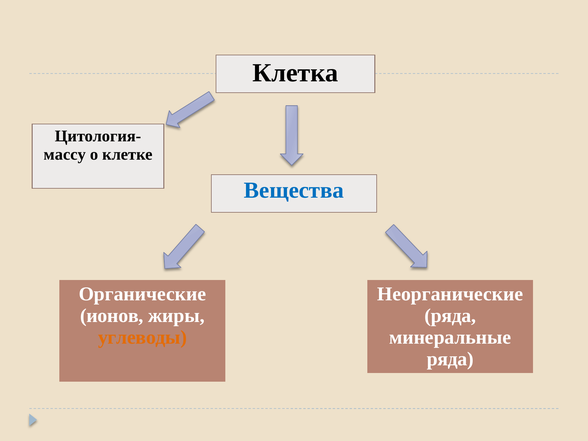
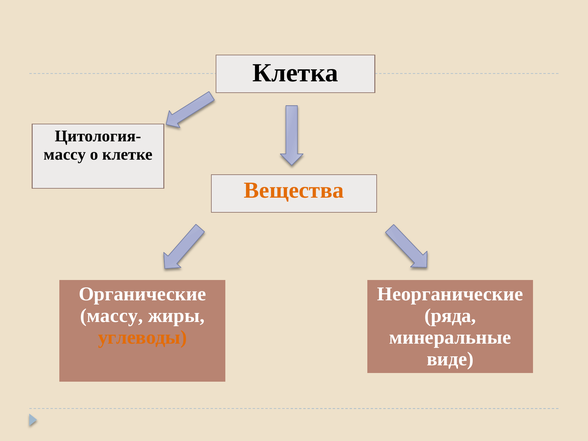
Вещества colour: blue -> orange (294, 190)
ионов: ионов -> массу (112, 316)
ряда: ряда -> виде (450, 359)
